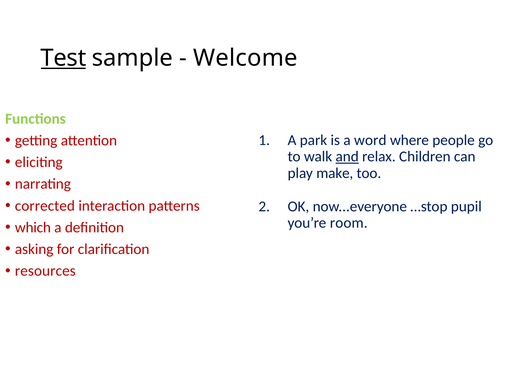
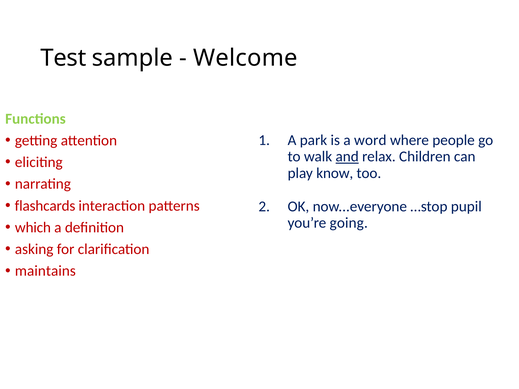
Test underline: present -> none (63, 58)
make: make -> know (335, 173)
corrected: corrected -> flashcards (45, 206)
room: room -> going (349, 223)
resources: resources -> maintains (45, 271)
